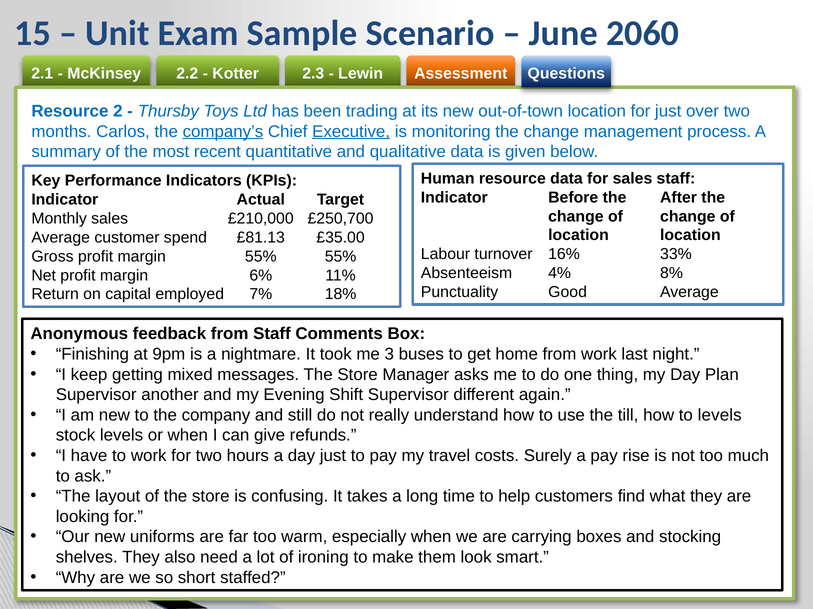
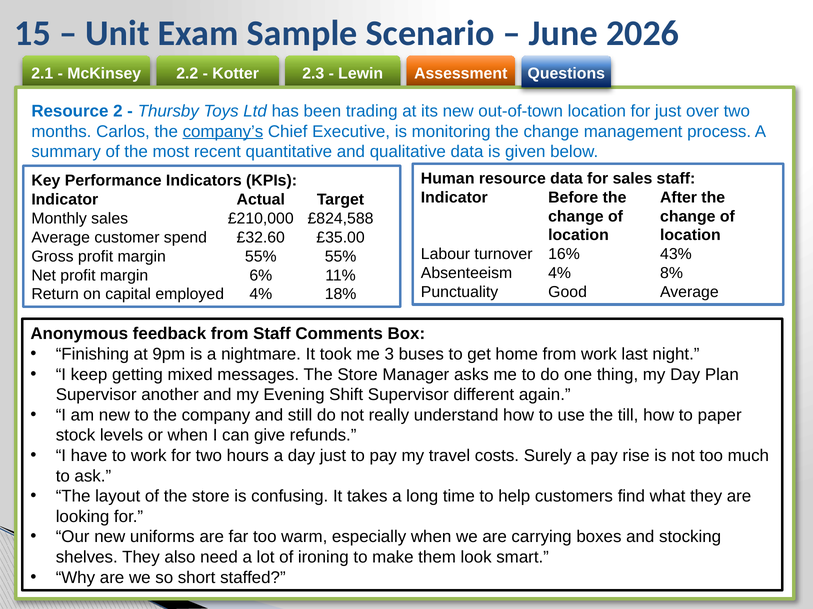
2060: 2060 -> 2026 (643, 33)
Executive underline: present -> none (351, 132)
£250,700: £250,700 -> £824,588 (341, 219)
£81.13: £81.13 -> £32.60 (261, 238)
33%: 33% -> 43% (676, 255)
employed 7%: 7% -> 4% (261, 295)
to levels: levels -> paper (720, 416)
